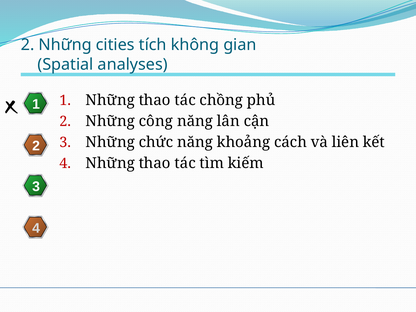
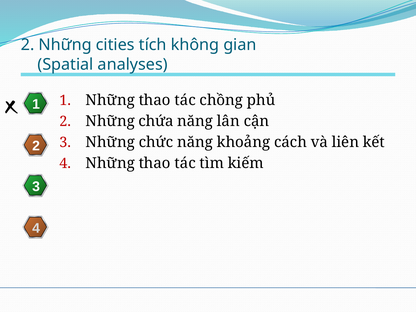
công: công -> chứa (156, 121)
